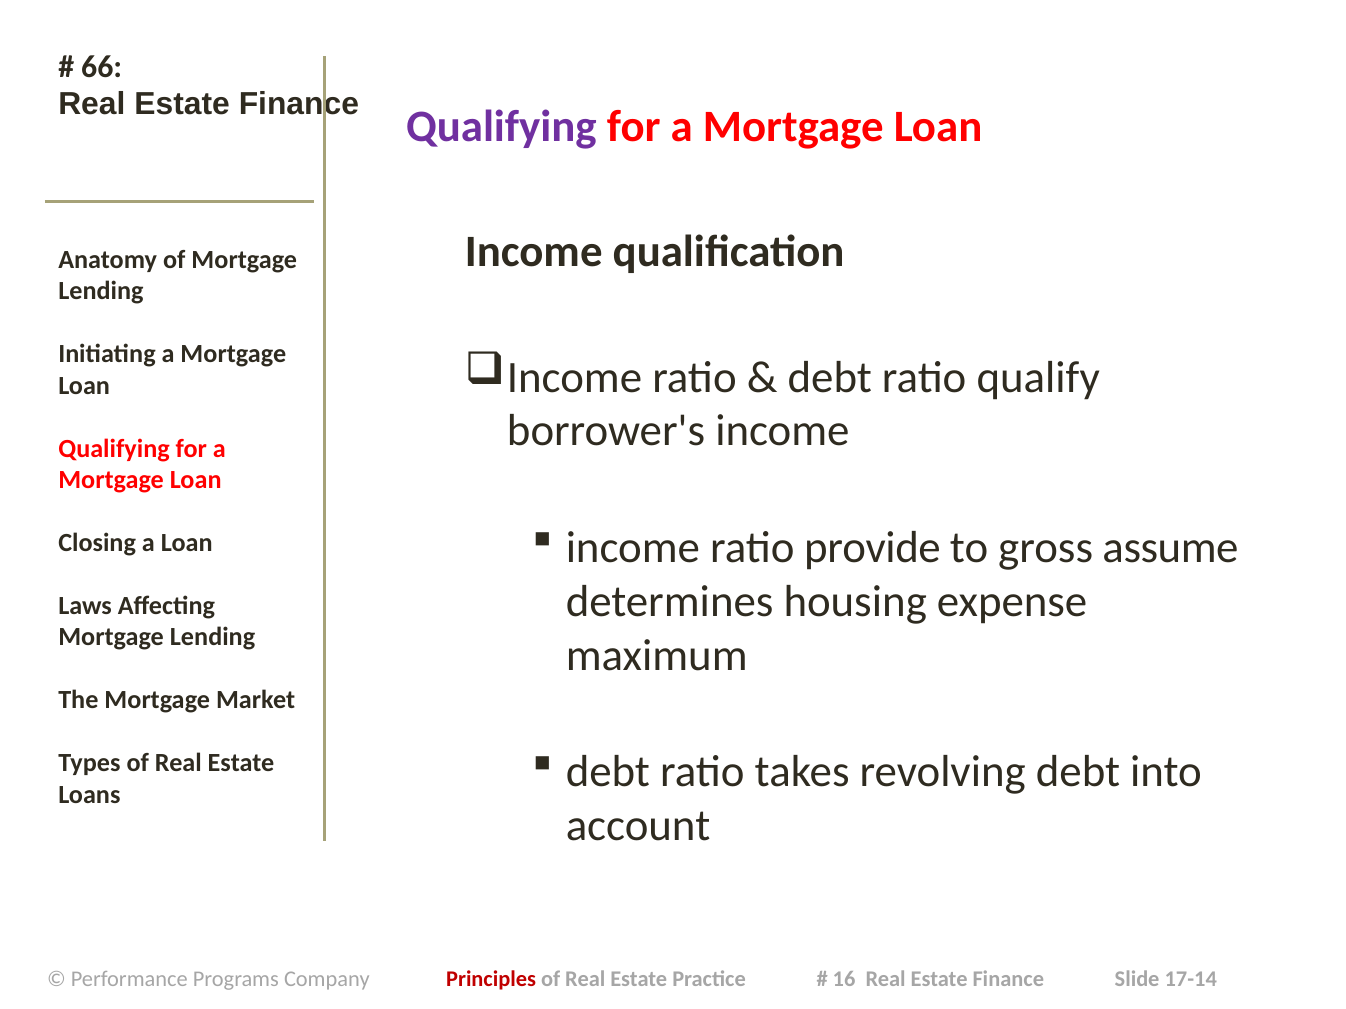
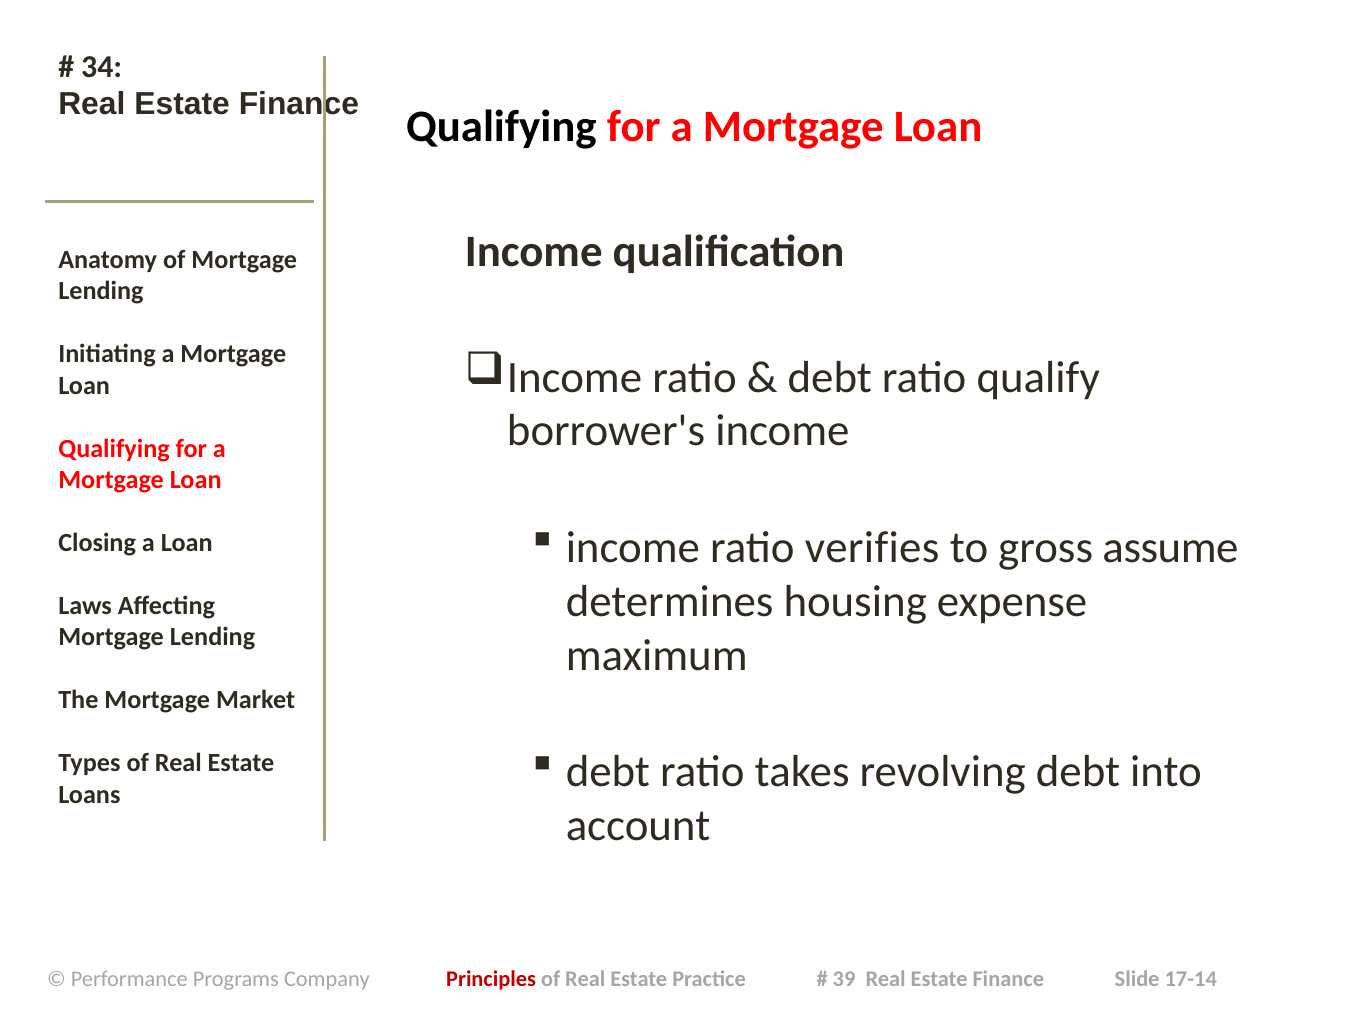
66: 66 -> 34 (102, 67)
Qualifying colour: purple -> black (501, 126)
provide: provide -> verifies (872, 548)
16: 16 -> 39 (844, 980)
